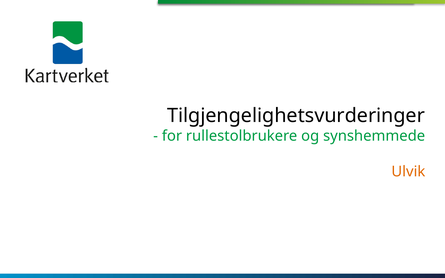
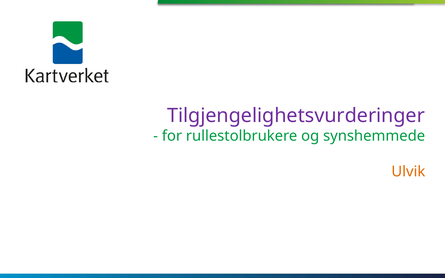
Tilgjengelighetsvurderinger colour: black -> purple (296, 116)
